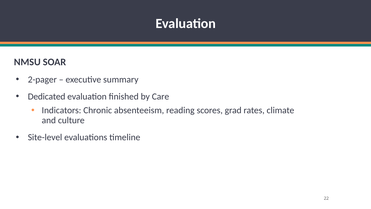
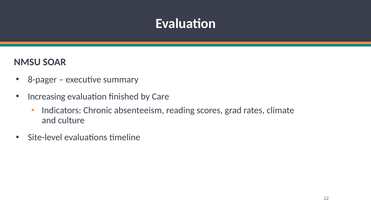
2-pager: 2-pager -> 8-pager (42, 79)
Dedicated: Dedicated -> Increasing (47, 96)
